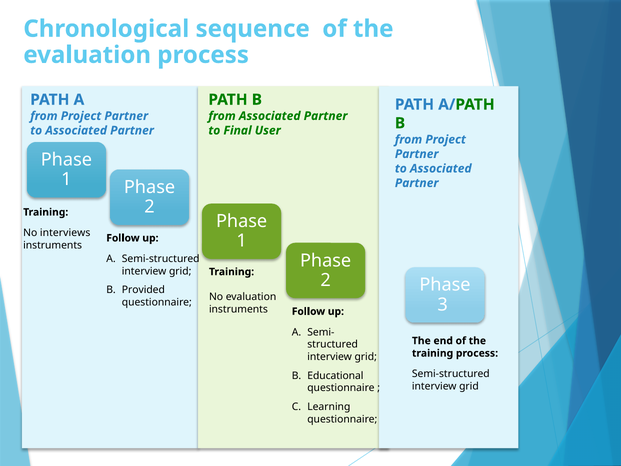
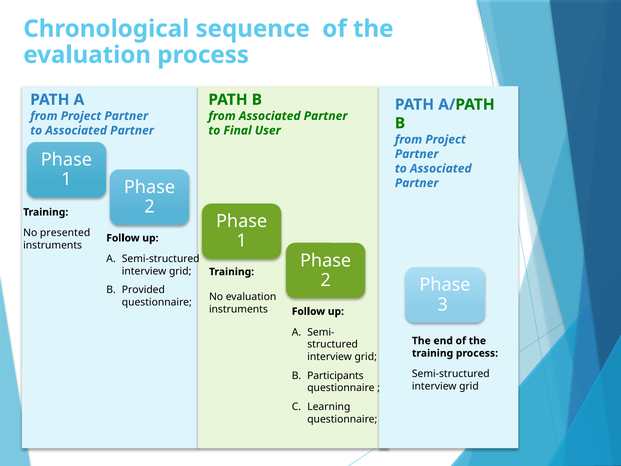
interviews: interviews -> presented (65, 233)
Educational: Educational -> Participants (335, 375)
